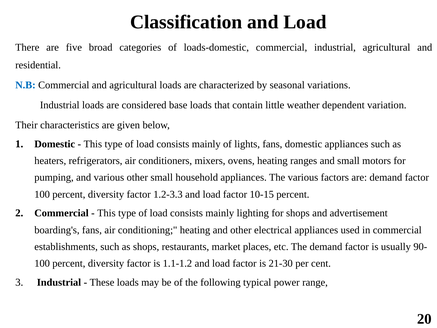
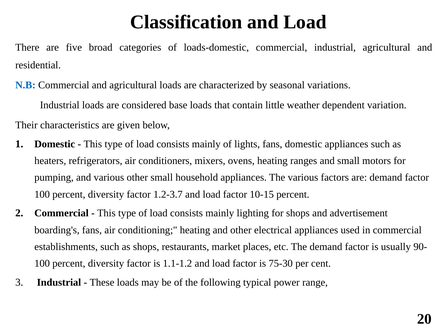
1.2-3.3: 1.2-3.3 -> 1.2-3.7 (168, 194)
21-30: 21-30 -> 75-30 (281, 263)
